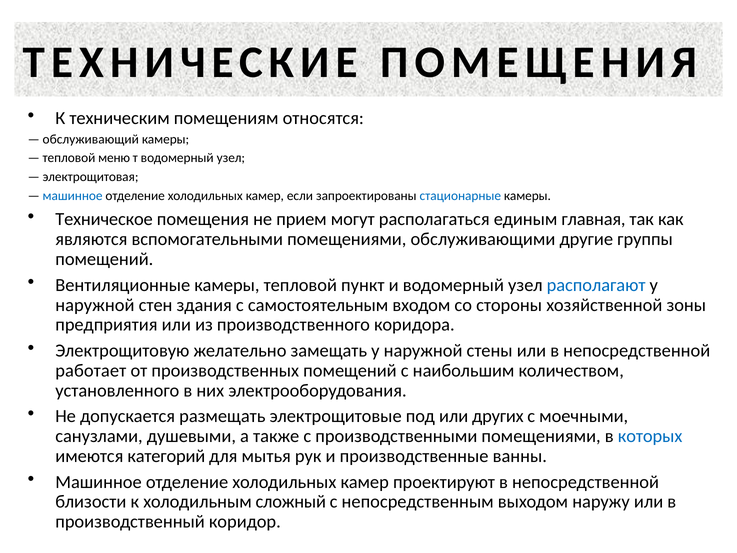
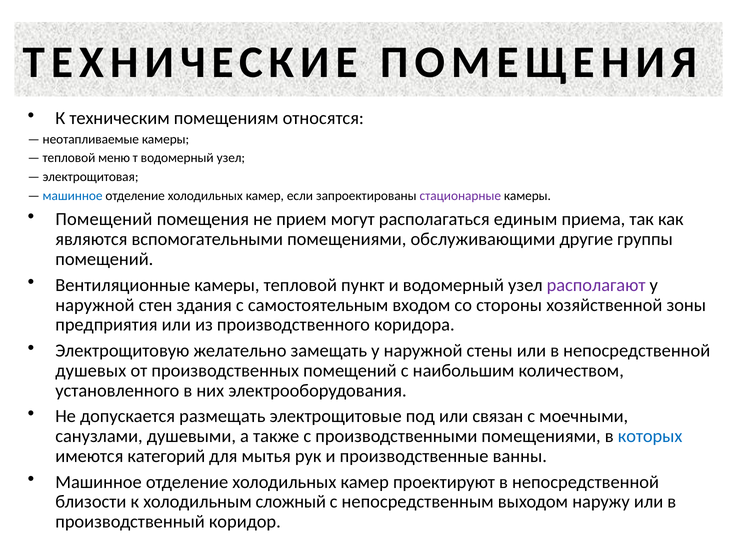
обслуживающий: обслуживающий -> неотапливаемые (91, 139)
стационарные colour: blue -> purple (460, 196)
Техническое: Техническое -> Помещений (104, 219)
главная: главная -> приема (593, 219)
располагают colour: blue -> purple (596, 285)
работает: работает -> душевых (91, 370)
других: других -> связан (498, 416)
